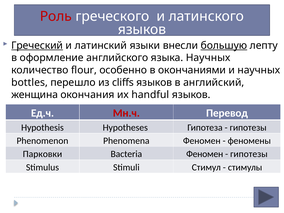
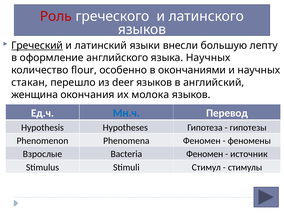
большую underline: present -> none (224, 45)
bottles: bottles -> стакан (30, 82)
cliffs: cliffs -> deer (123, 82)
handful: handful -> молока (150, 95)
Мн.ч colour: red -> blue (126, 113)
Парковки: Парковки -> Взрослые (42, 154)
гипотезы: гипотезы -> источник (249, 154)
